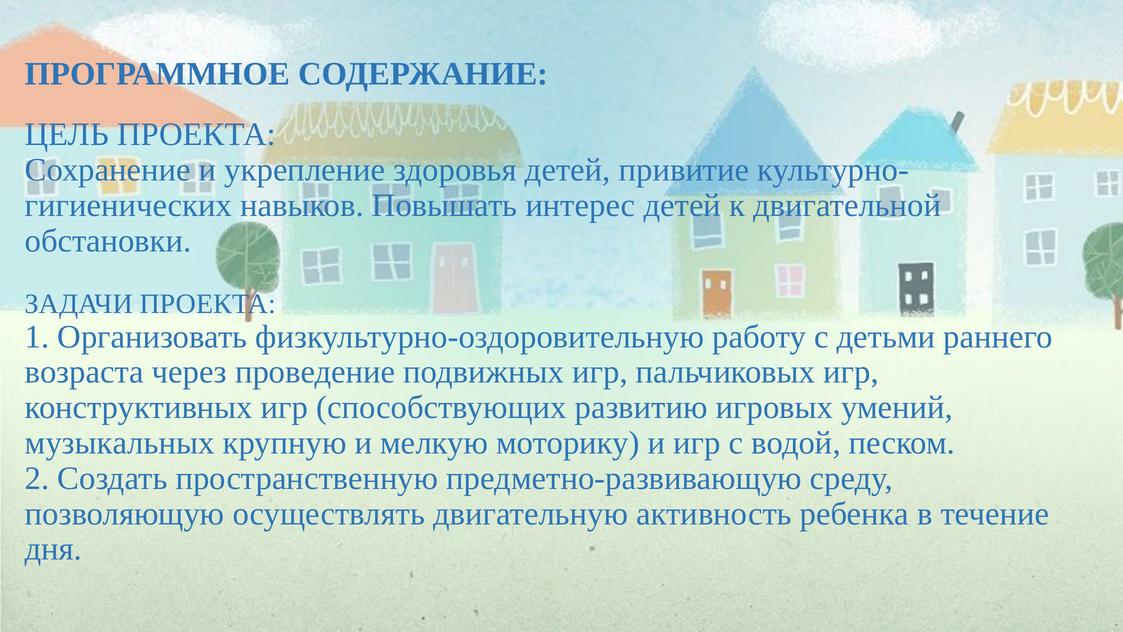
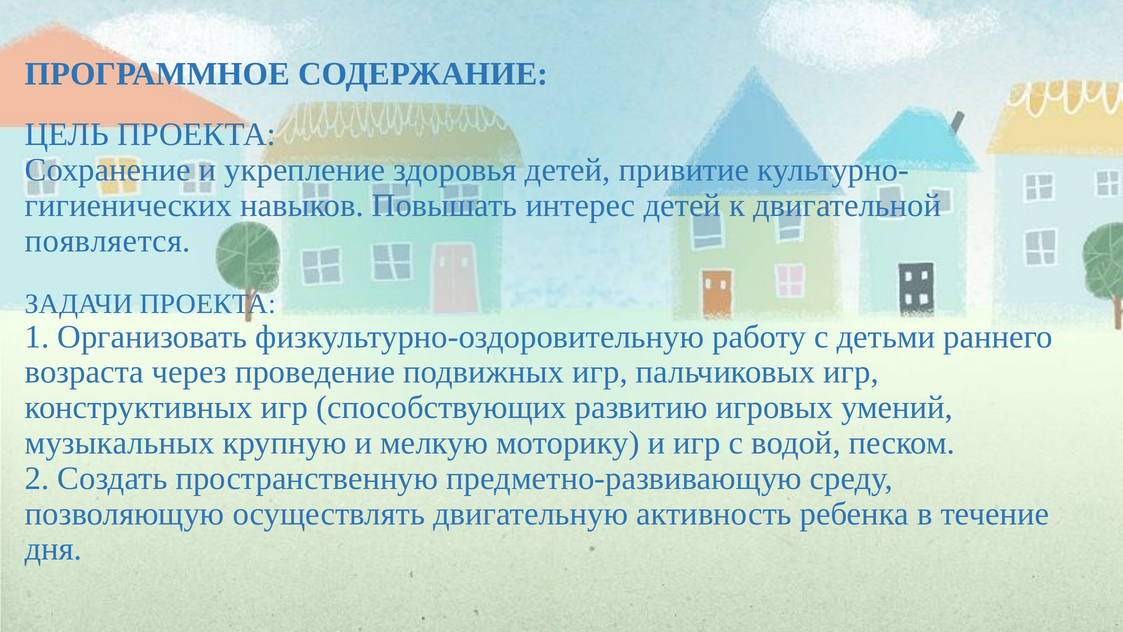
обстановки: обстановки -> появляется (108, 241)
